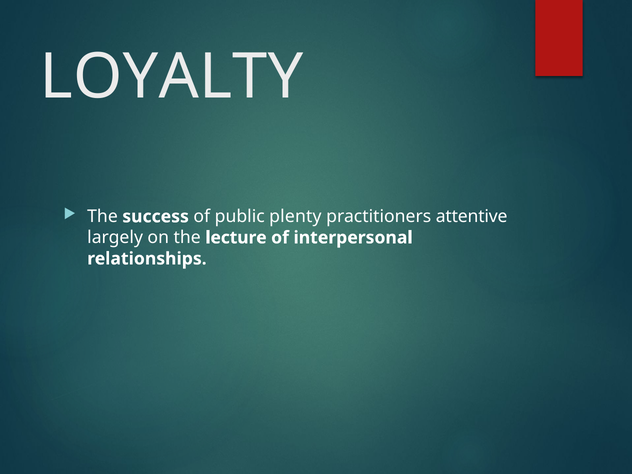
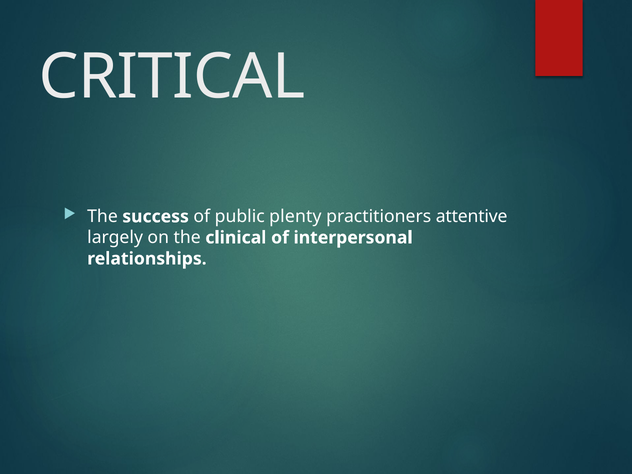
LOYALTY: LOYALTY -> CRITICAL (172, 77)
lecture: lecture -> clinical (236, 238)
